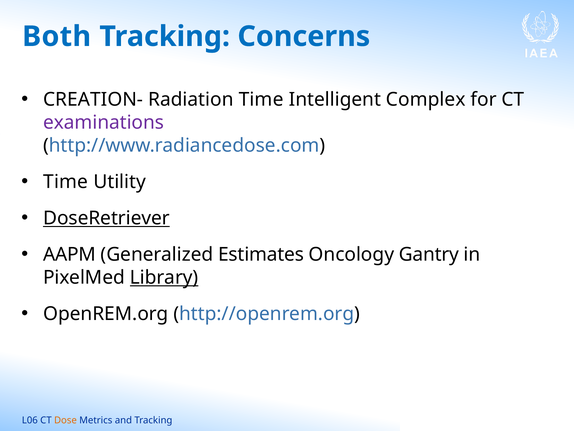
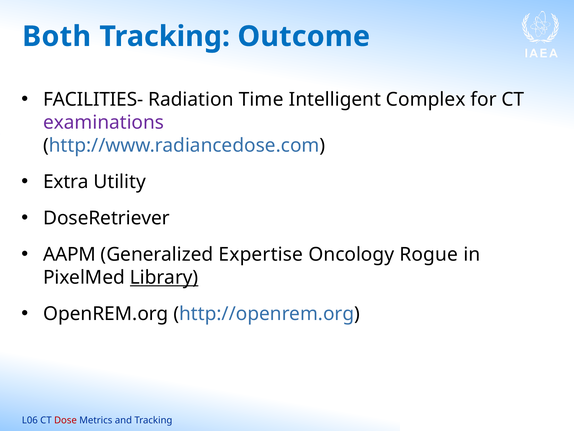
Concerns: Concerns -> Outcome (304, 36)
CREATION-: CREATION- -> FACILITIES- (93, 99)
Time: Time -> Extra (66, 182)
DoseRetriever underline: present -> none (106, 218)
Estimates: Estimates -> Expertise (261, 254)
Gantry: Gantry -> Rogue (429, 254)
Dose colour: orange -> red (65, 420)
